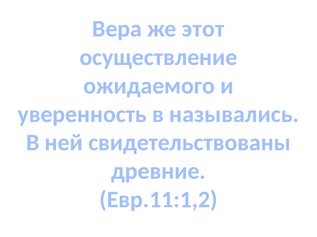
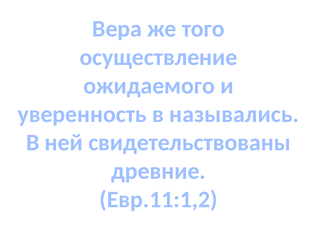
этот: этот -> того (203, 29)
